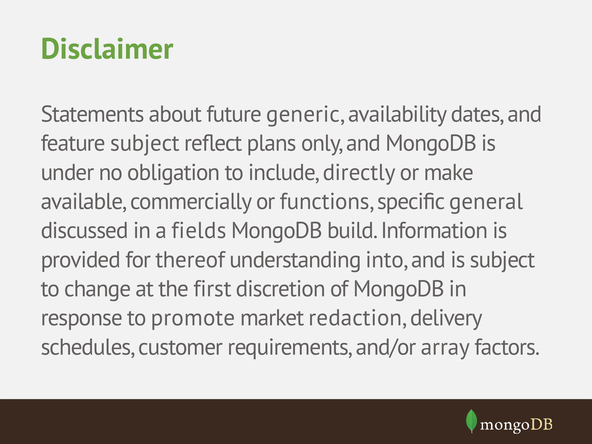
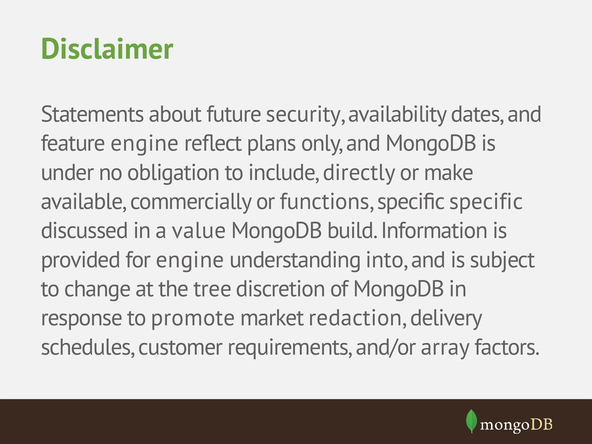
generic: generic -> security (306, 114)
feature subject: subject -> engine (145, 143)
specific general: general -> specific (486, 202)
fields: fields -> value (199, 231)
for thereof: thereof -> engine (190, 260)
first: first -> tree (213, 289)
